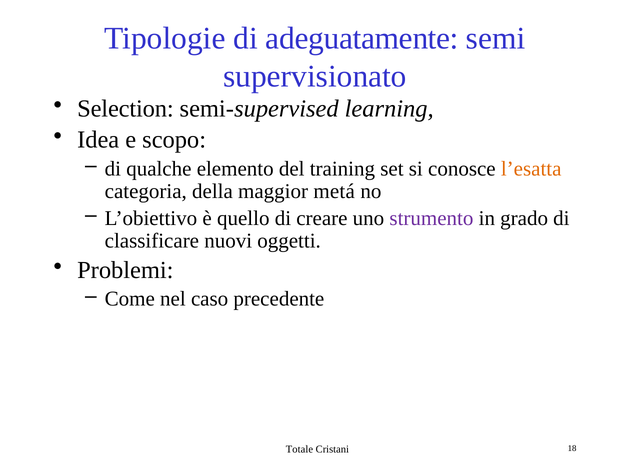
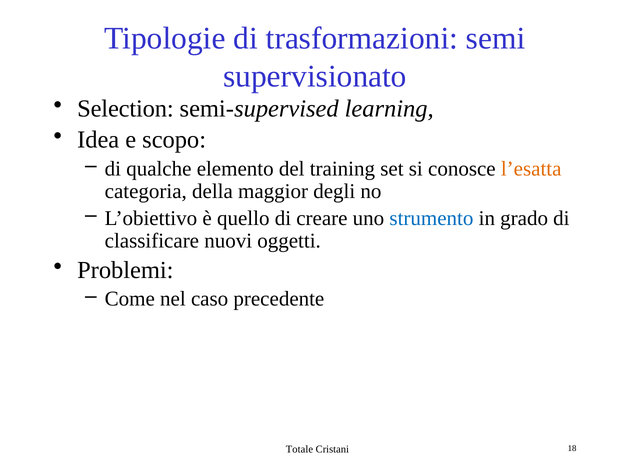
adeguatamente: adeguatamente -> trasformazioni (362, 38)
metá: metá -> degli (334, 191)
strumento colour: purple -> blue (431, 218)
